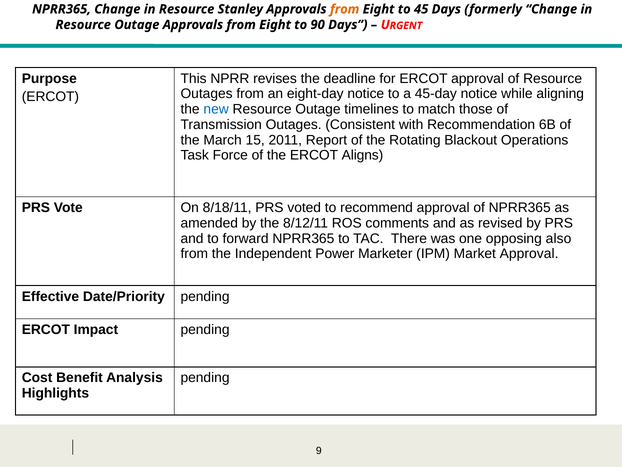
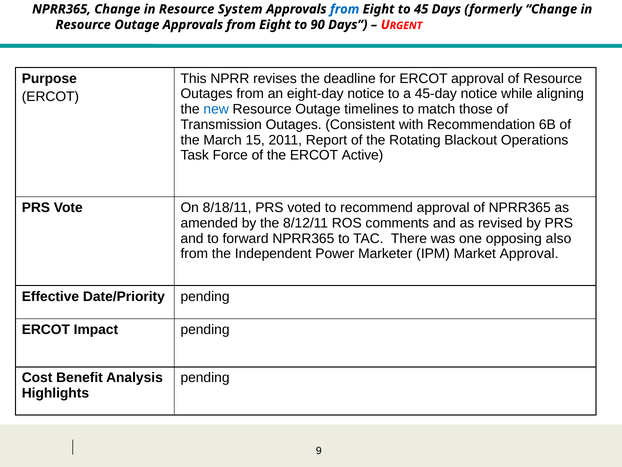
Stanley: Stanley -> System (240, 9)
from colour: orange -> blue (345, 9)
Aligns: Aligns -> Active (362, 155)
